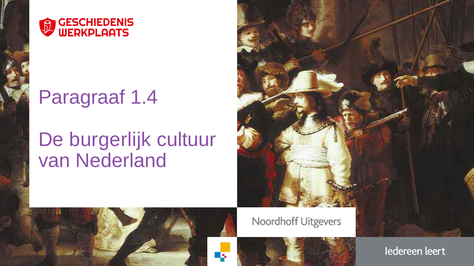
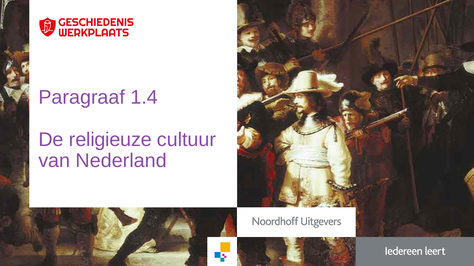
burgerlijk: burgerlijk -> religieuze (110, 140)
